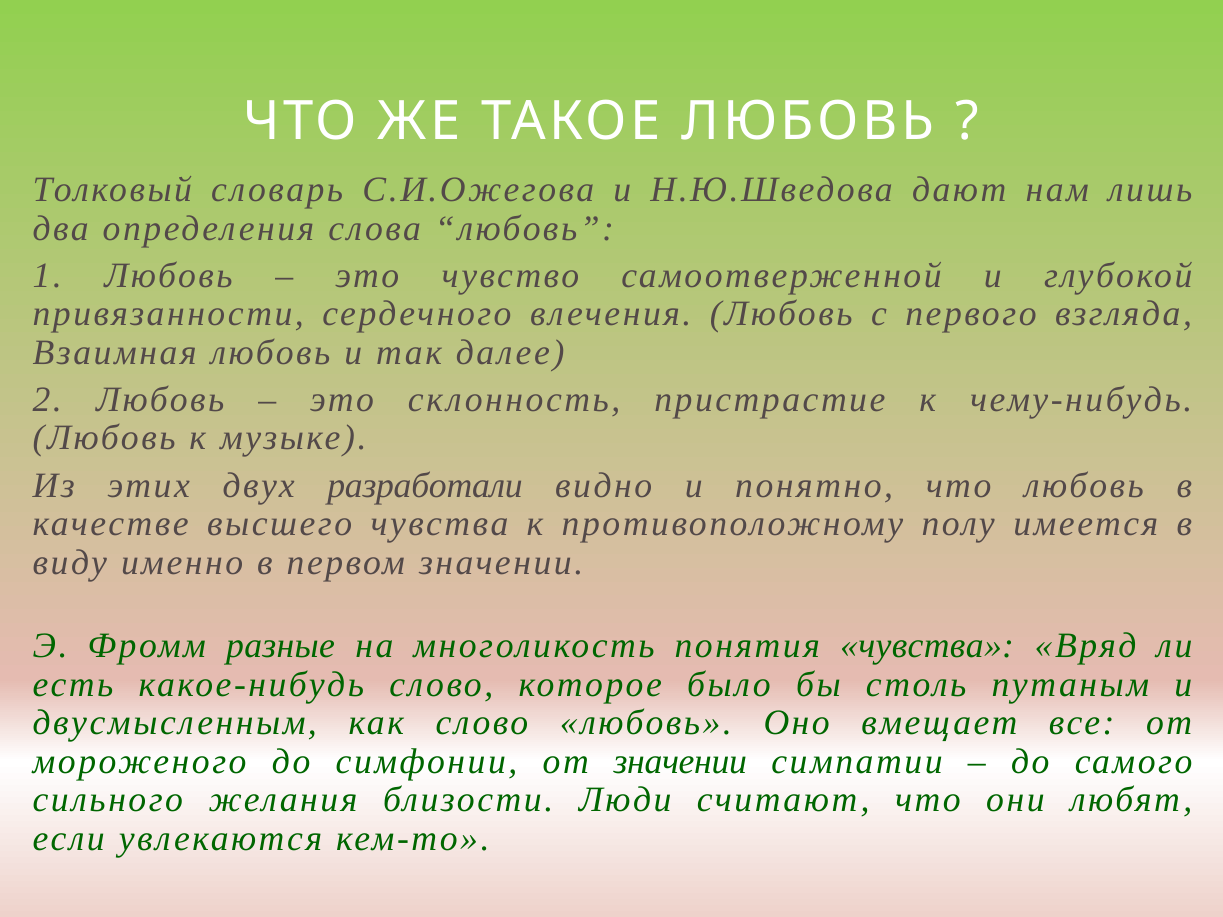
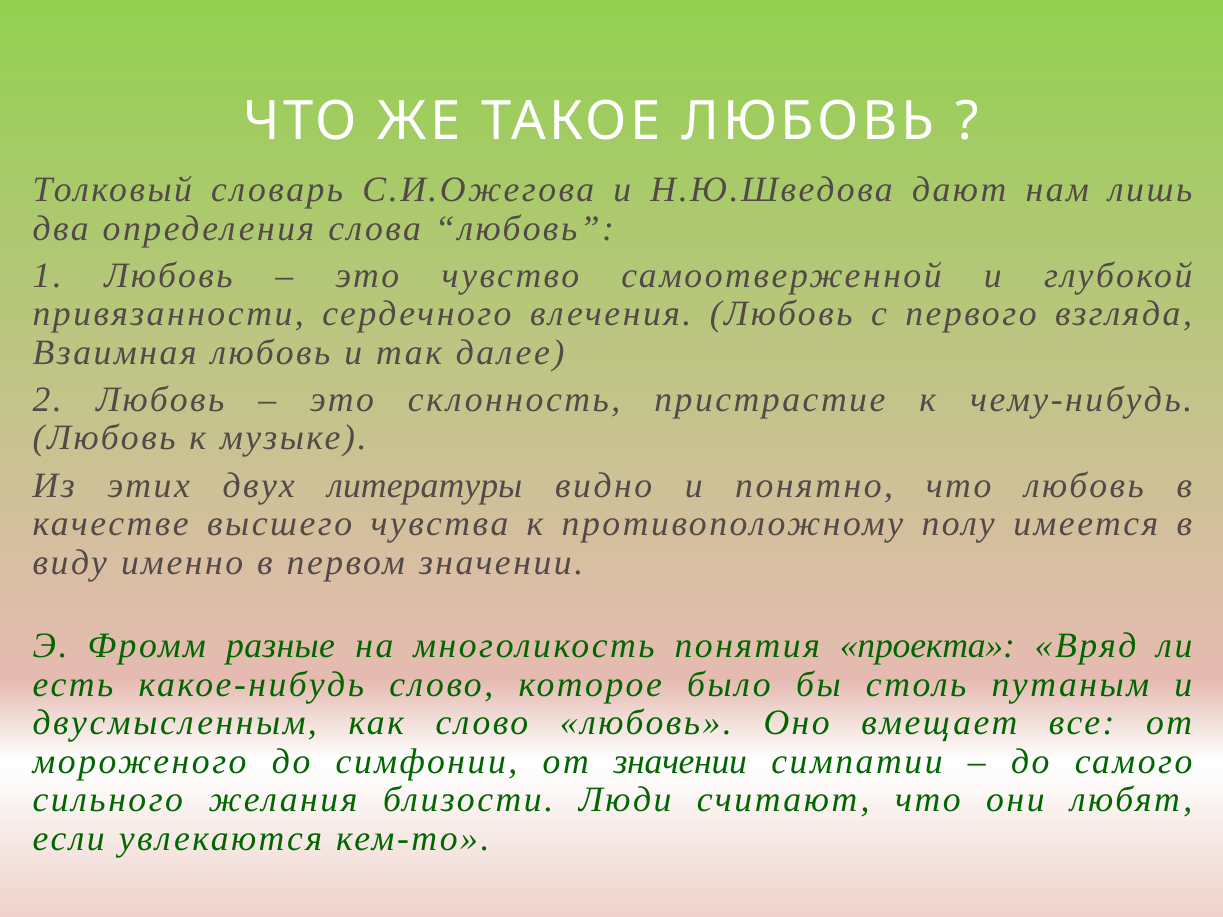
разработали: разработали -> литературы (425, 485)
понятия чувства: чувства -> проекта (927, 646)
